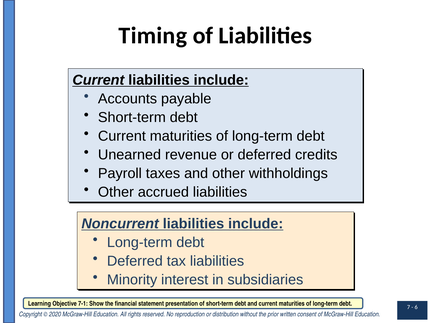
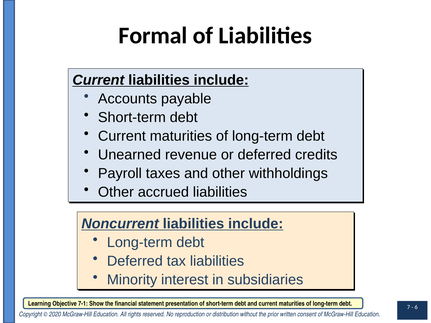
Timing: Timing -> Formal (153, 36)
